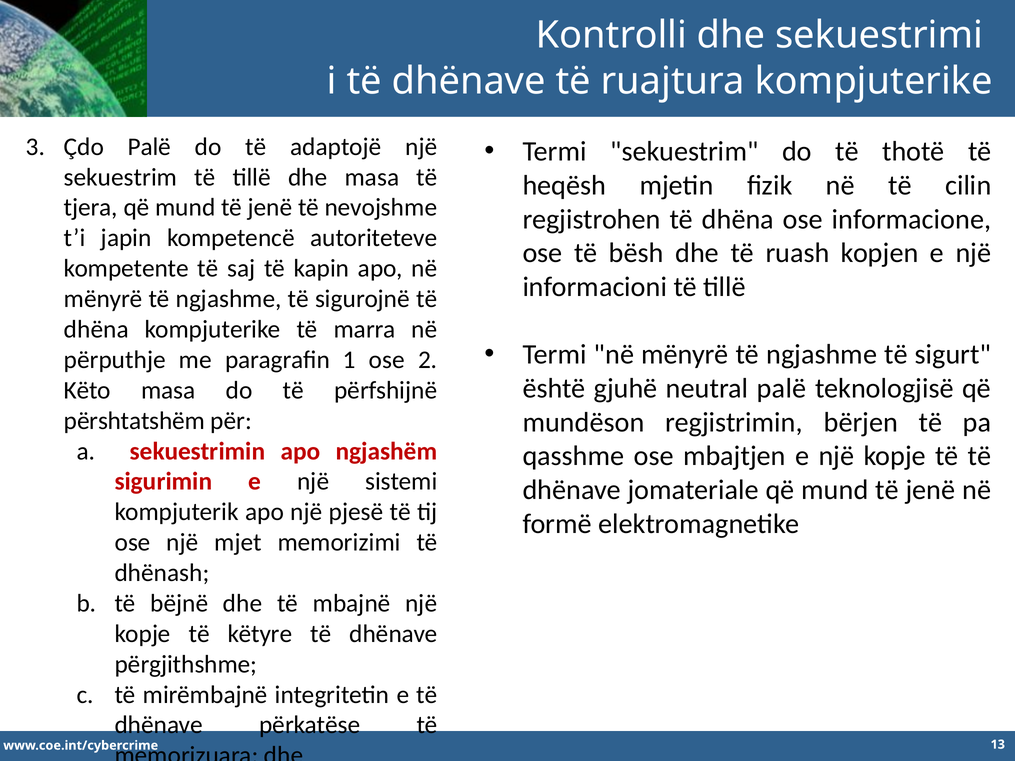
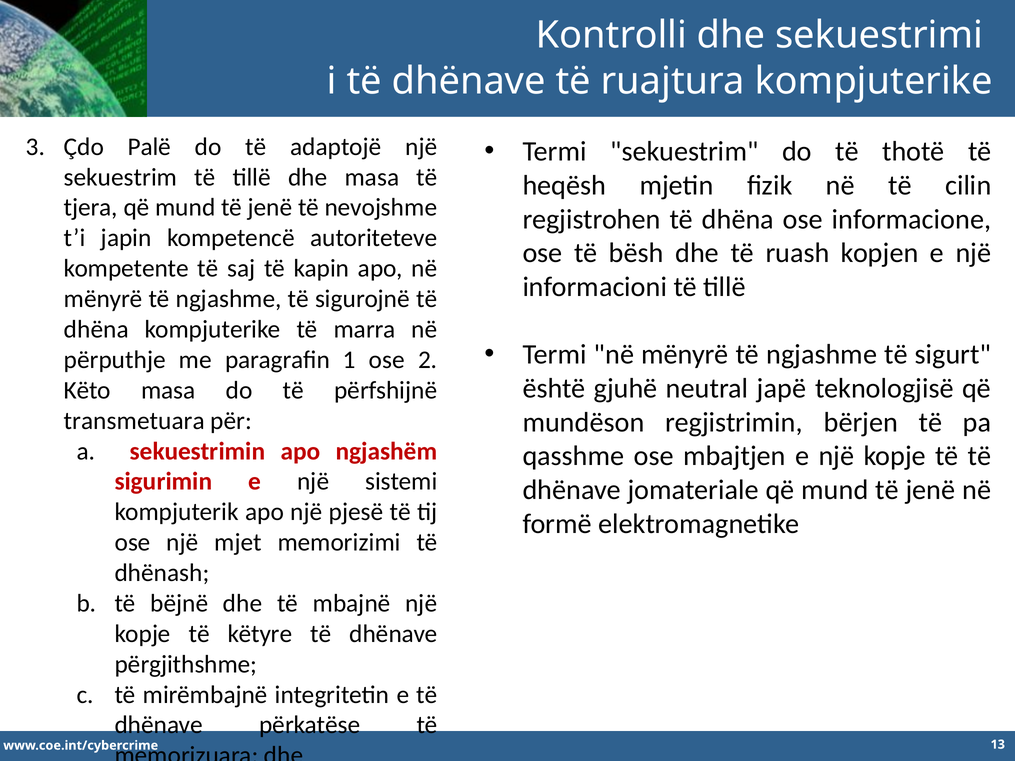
neutral palë: palë -> japë (782, 389)
përshtatshëm: përshtatshëm -> transmetuara (134, 421)
